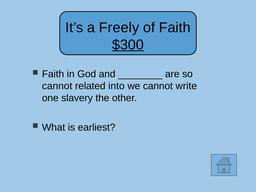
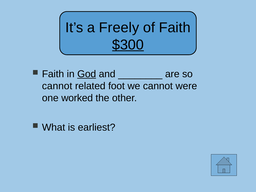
God underline: none -> present (87, 74)
into: into -> foot (116, 86)
write: write -> were (186, 86)
slavery: slavery -> worked (77, 98)
